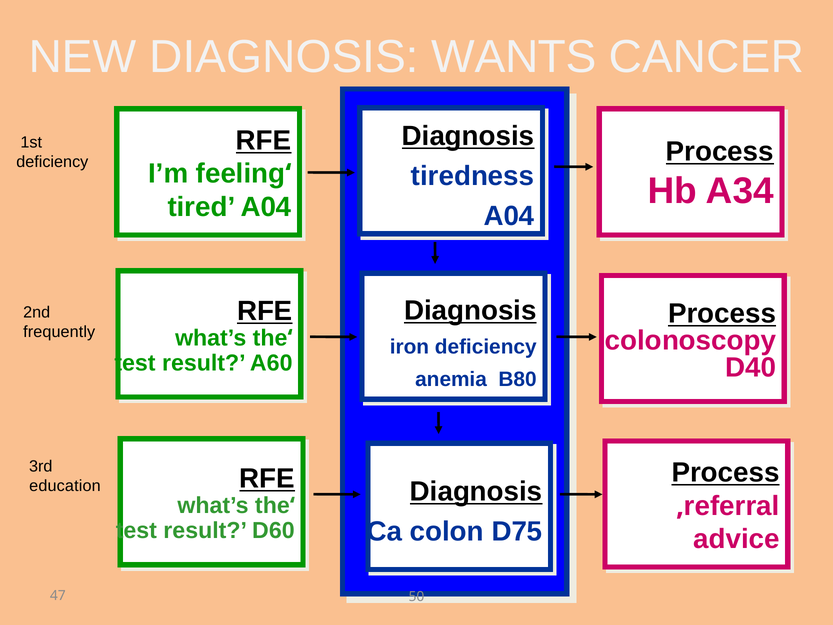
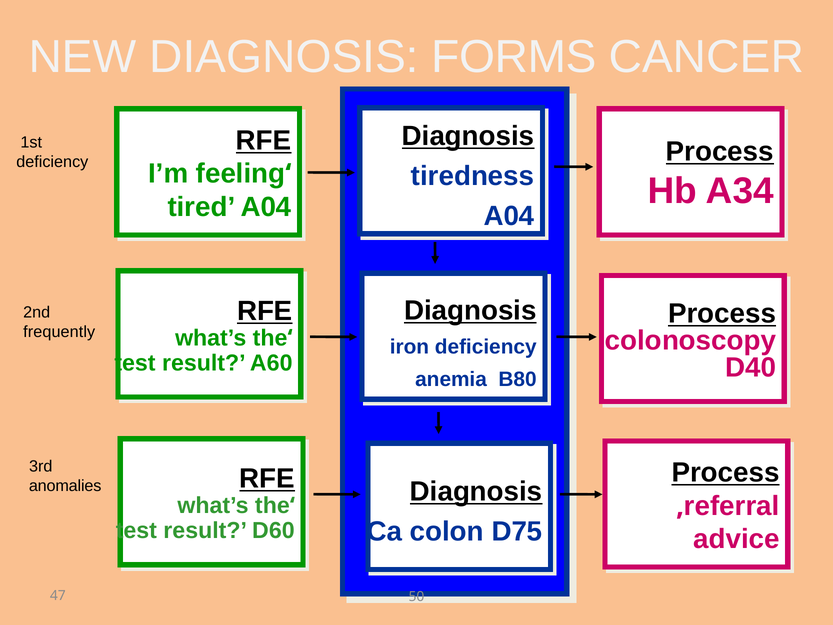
WANTS: WANTS -> FORMS (514, 57)
education: education -> anomalies (65, 486)
